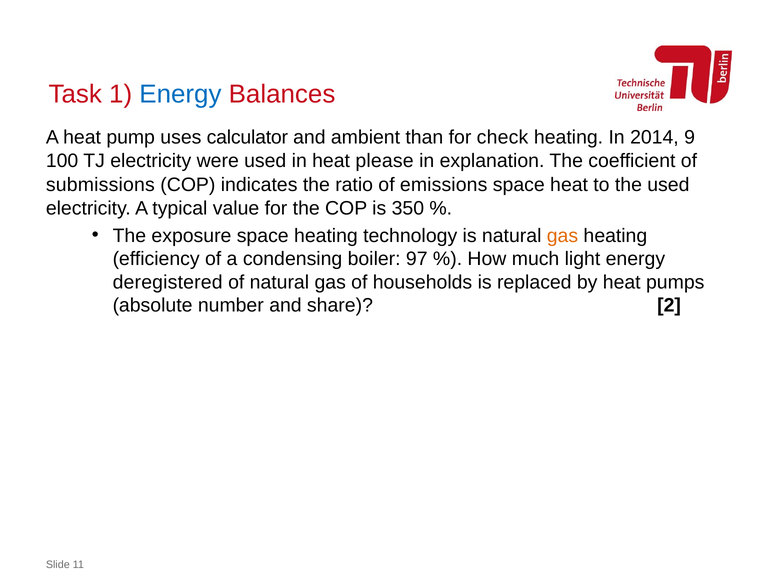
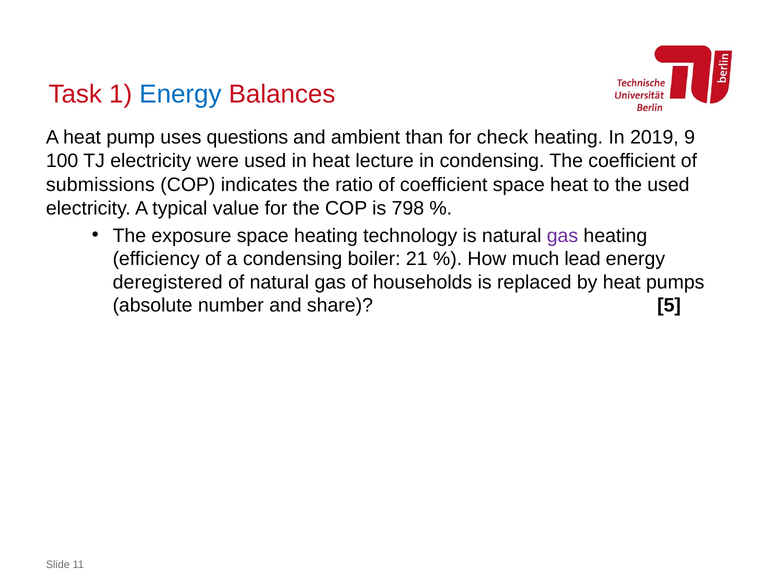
calculator: calculator -> questions (247, 137)
2014: 2014 -> 2019 (654, 137)
please: please -> lecture (385, 161)
in explanation: explanation -> condensing (492, 161)
of emissions: emissions -> coefficient (444, 185)
350: 350 -> 798 (408, 209)
gas colour: orange -> purple (562, 236)
97: 97 -> 21 (417, 259)
light: light -> lead (583, 259)
2: 2 -> 5 (669, 306)
